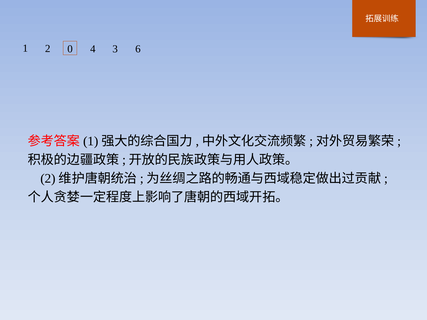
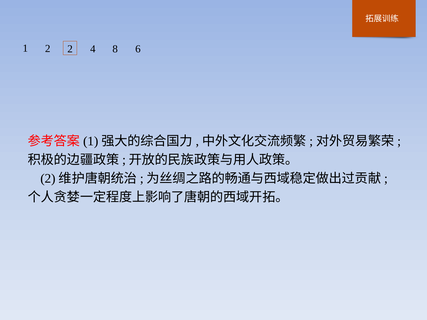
2 0: 0 -> 2 (70, 49)
3: 3 -> 8 (115, 49)
